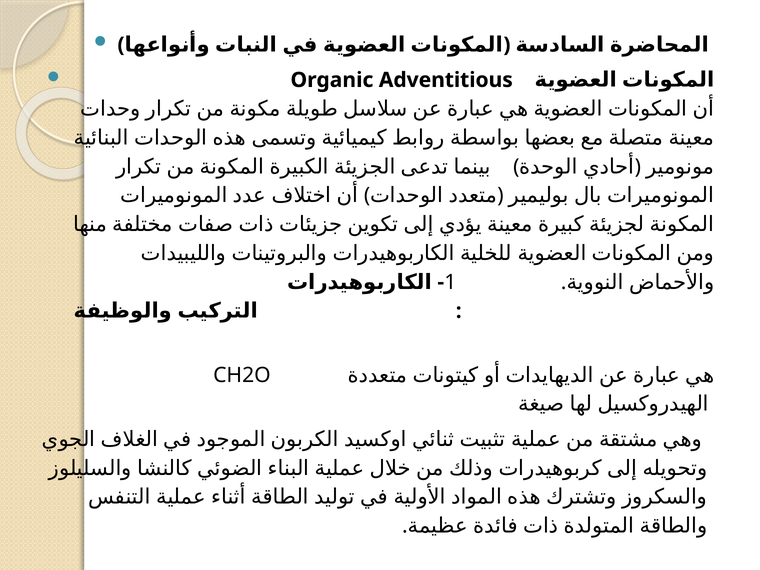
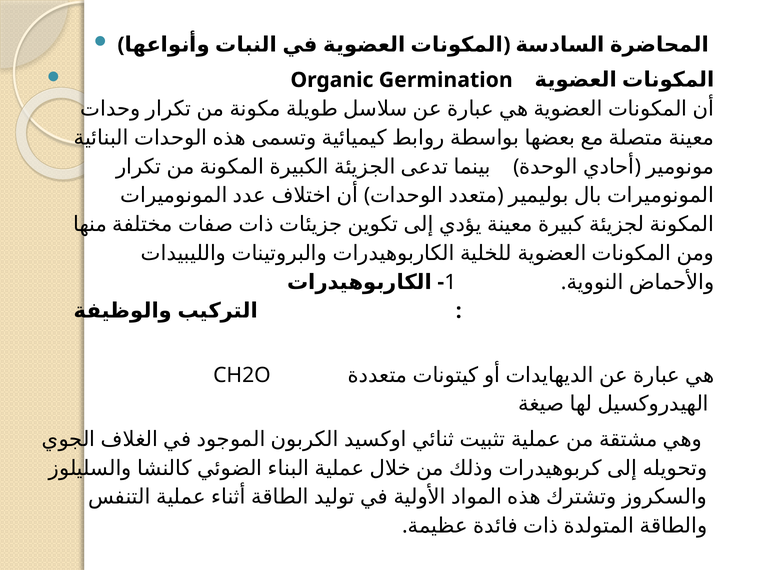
Adventitious: Adventitious -> Germination (446, 80)
